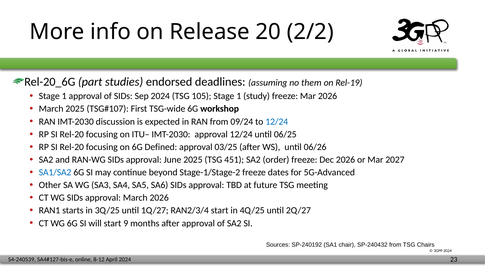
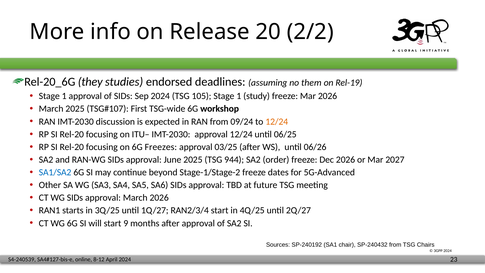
part: part -> they (90, 82)
12/24 colour: blue -> orange (277, 121)
Defined: Defined -> Freezes (161, 147)
451: 451 -> 944 (234, 160)
